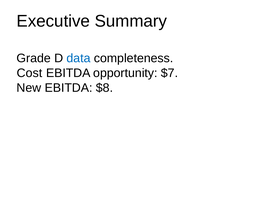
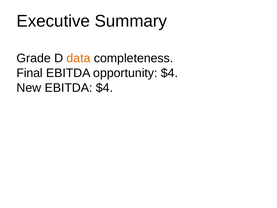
data colour: blue -> orange (79, 58)
Cost: Cost -> Final (30, 73)
opportunity $7: $7 -> $4 (170, 73)
EBITDA $8: $8 -> $4 (104, 88)
